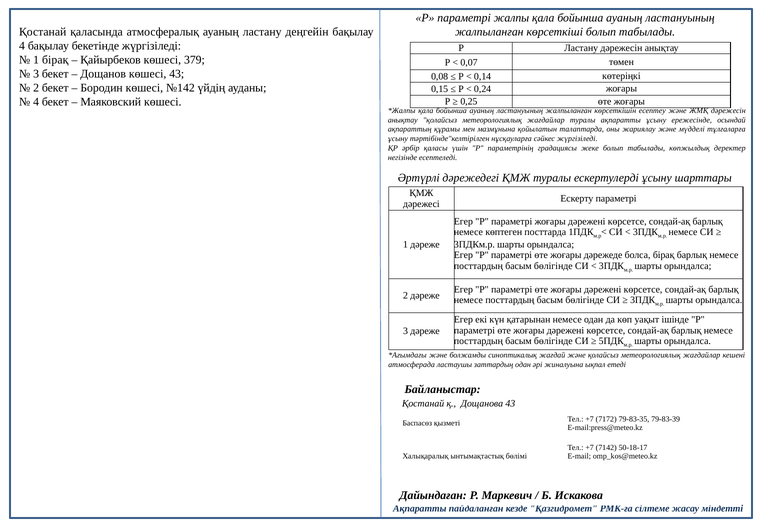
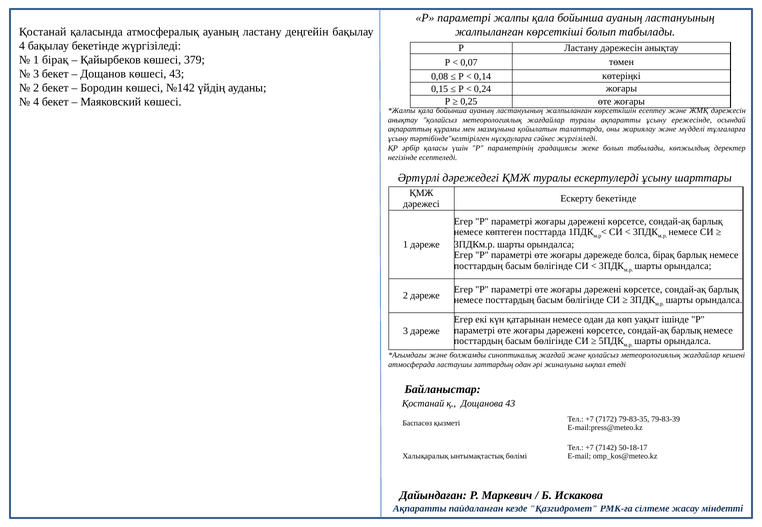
Ескерту параметрі: параметрі -> бекетінде (616, 199)
